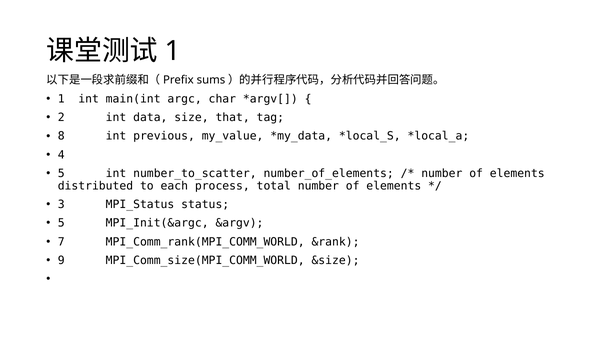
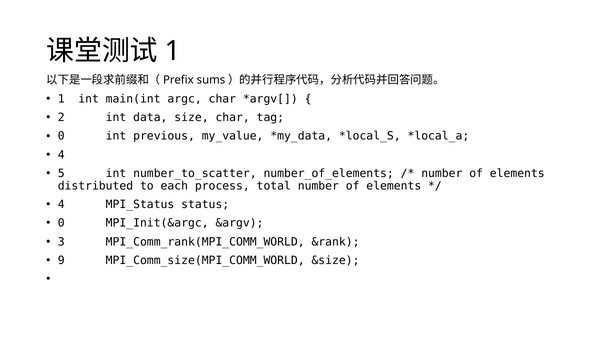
size that: that -> char (233, 118)
8: 8 -> 0 (61, 136)
3: 3 -> 4 (61, 204)
5: 5 -> 0 (61, 223)
7: 7 -> 3 (61, 242)
